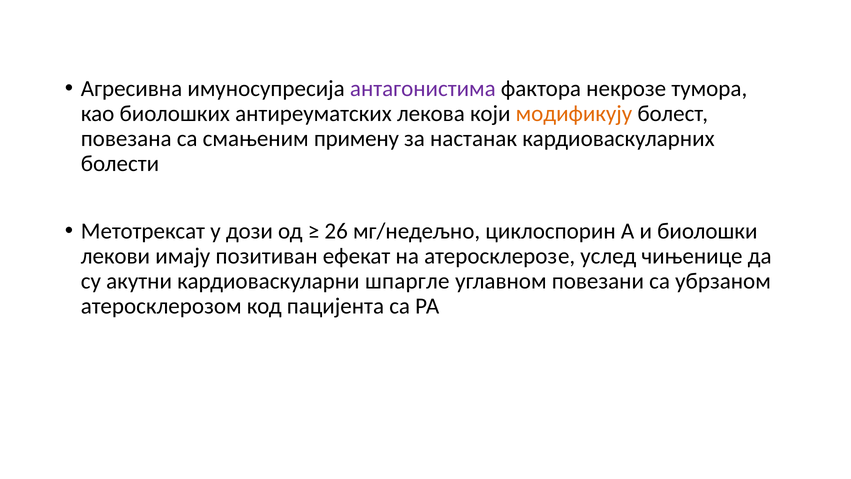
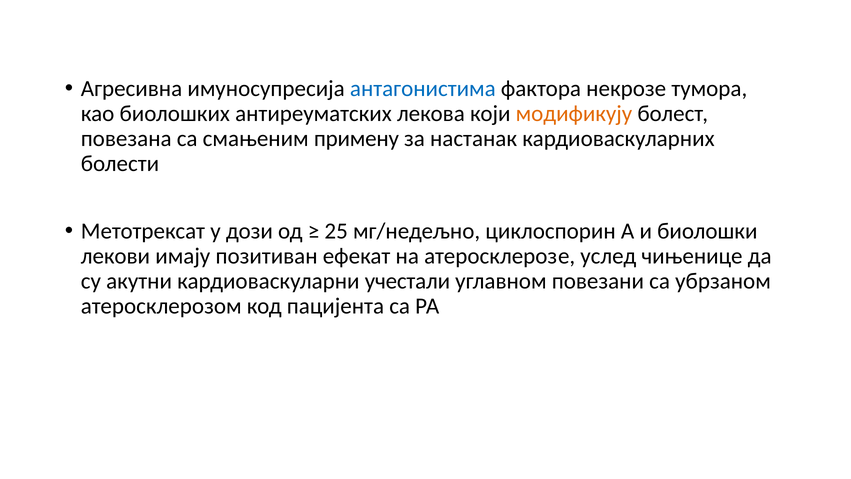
антагонистима colour: purple -> blue (423, 88)
26: 26 -> 25 (336, 231)
шпаргле: шпаргле -> учестали (407, 281)
